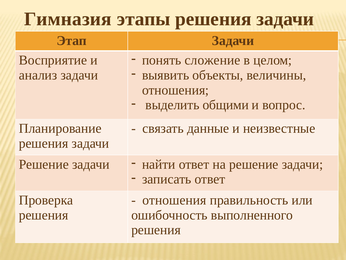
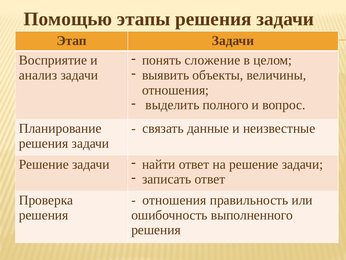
Гимназия: Гимназия -> Помощью (68, 19)
общими: общими -> полного (226, 105)
